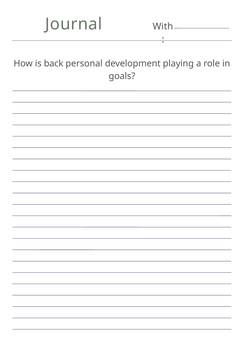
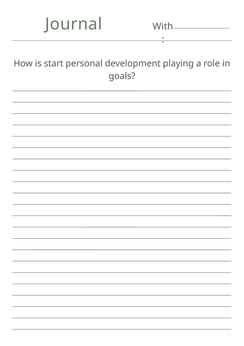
back: back -> start (54, 63)
